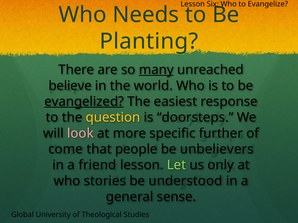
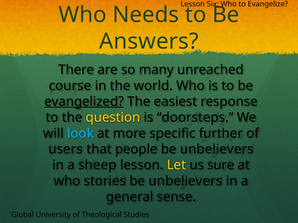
Planting: Planting -> Answers (149, 42)
many underline: present -> none (156, 70)
believe: believe -> course (70, 86)
look colour: pink -> light blue (80, 134)
come: come -> users (66, 149)
friend: friend -> sheep (97, 165)
Let colour: light green -> yellow (176, 165)
only: only -> sure (221, 165)
understood: understood -> unbelievers (185, 181)
